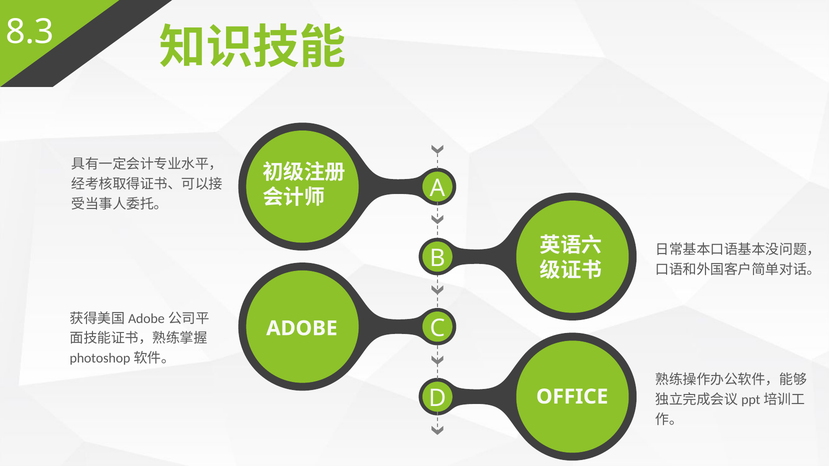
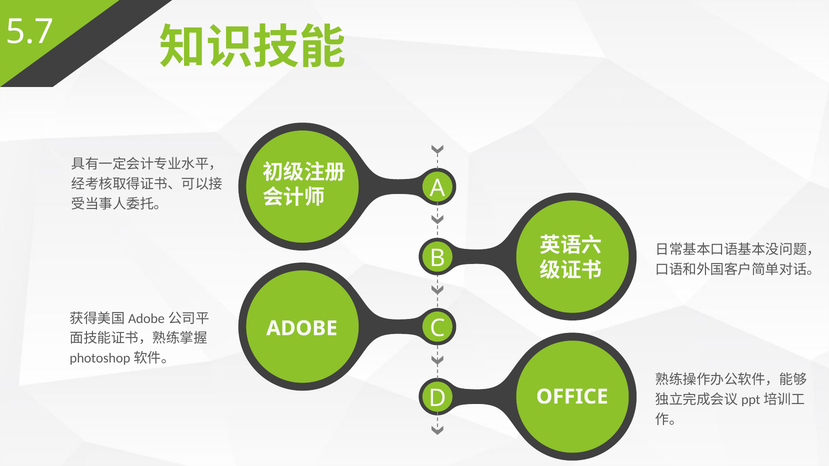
8.3: 8.3 -> 5.7 (30, 32)
